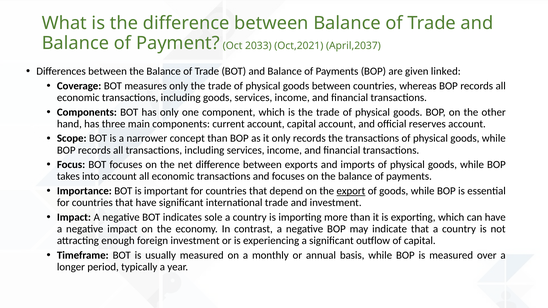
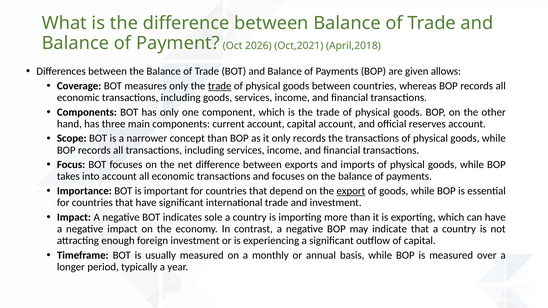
2033: 2033 -> 2026 (258, 46)
April,2037: April,2037 -> April,2018 (353, 46)
linked: linked -> allows (446, 71)
trade underline: none -> present (220, 86)
